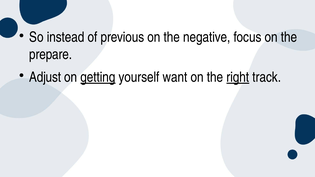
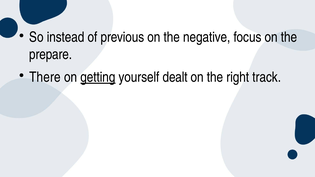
Adjust: Adjust -> There (45, 77)
want: want -> dealt (175, 77)
right underline: present -> none (238, 77)
